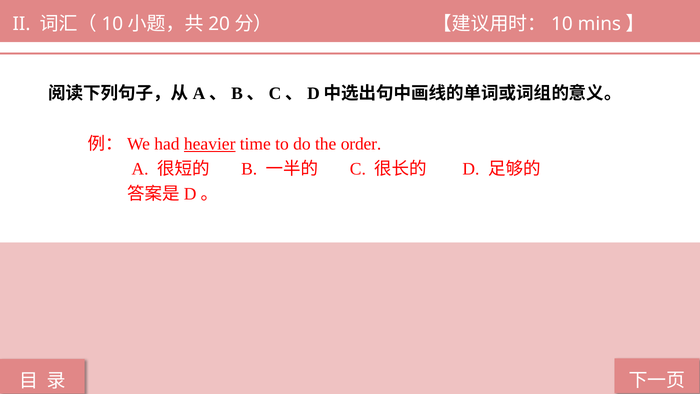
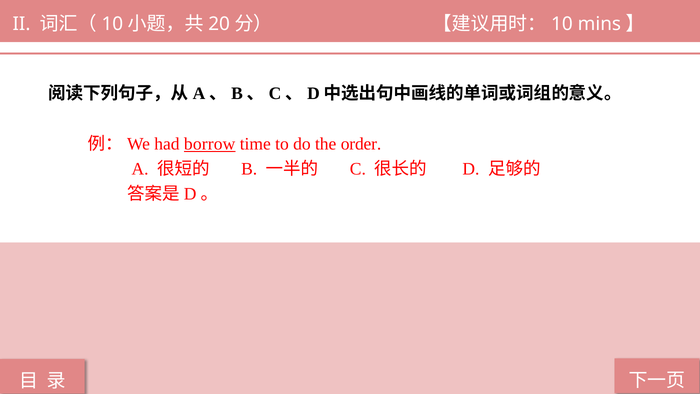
heavier: heavier -> borrow (210, 144)
